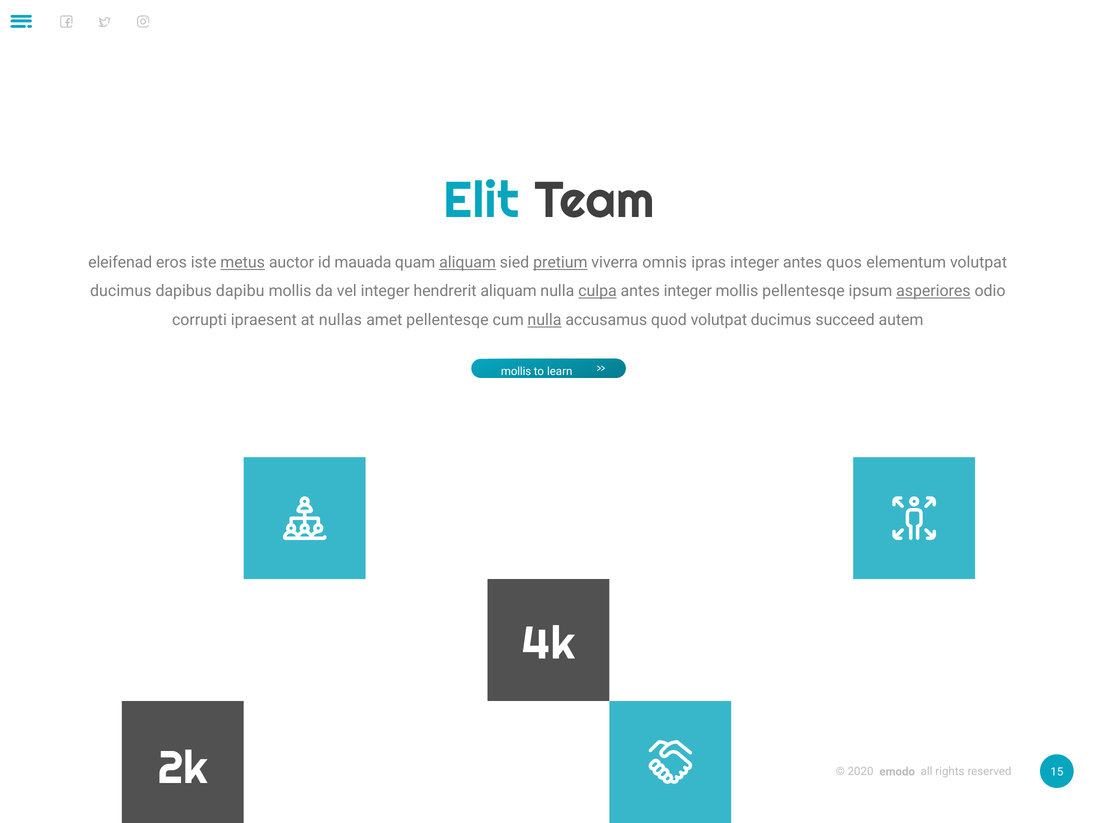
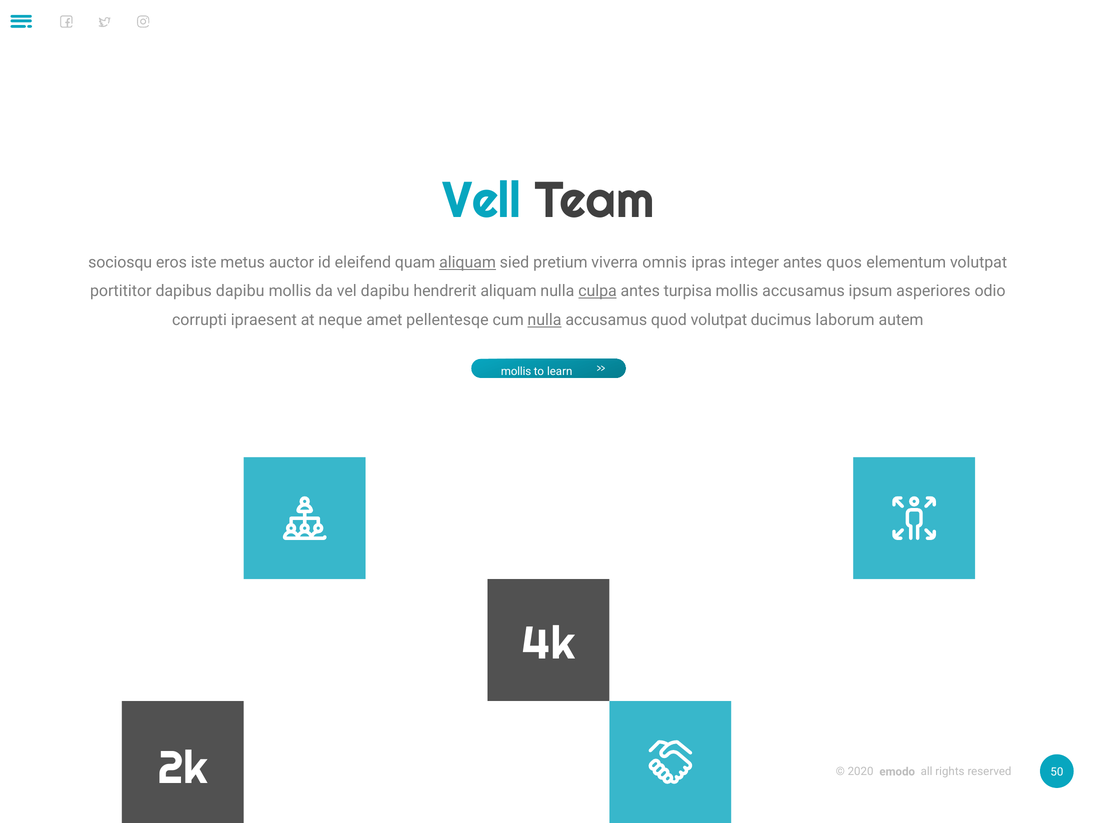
Elit: Elit -> Vell (482, 200)
eleifenad: eleifenad -> sociosqu (120, 262)
metus underline: present -> none (243, 262)
mauada: mauada -> eleifend (363, 262)
pretium underline: present -> none (560, 262)
ducimus: ducimus -> portititor (121, 291)
vel integer: integer -> dapibu (385, 291)
antes integer: integer -> turpisa (688, 291)
mollis pellentesqe: pellentesqe -> accusamus (804, 291)
asperiores underline: present -> none (933, 291)
nullas: nullas -> neque (340, 320)
succeed: succeed -> laborum (845, 320)
15: 15 -> 50 (1057, 772)
